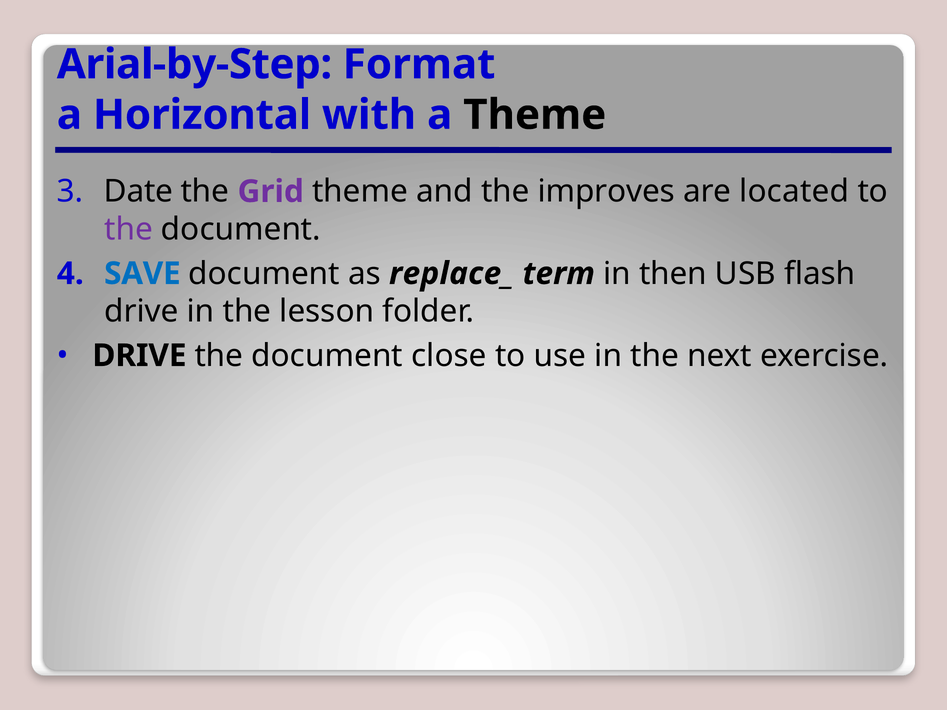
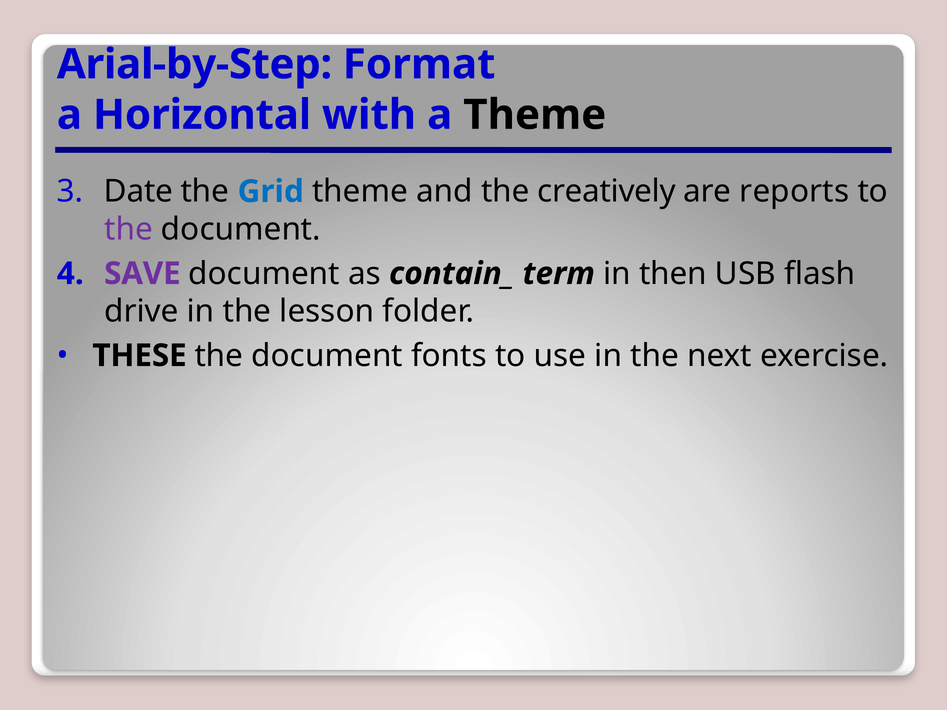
Grid colour: purple -> blue (271, 192)
improves: improves -> creatively (607, 192)
located: located -> reports (794, 192)
SAVE colour: blue -> purple (142, 274)
replace_: replace_ -> contain_ (452, 274)
DRIVE: DRIVE -> THESE (140, 356)
close: close -> fonts (449, 356)
